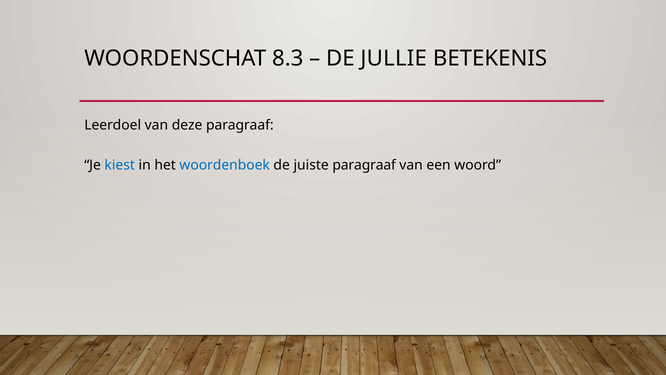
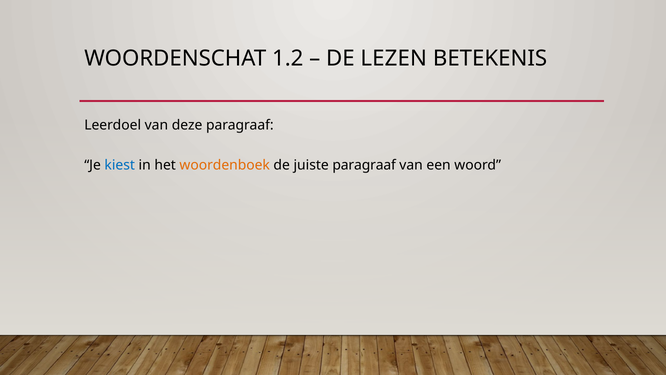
8.3: 8.3 -> 1.2 (288, 58)
JULLIE: JULLIE -> LEZEN (394, 58)
woordenboek colour: blue -> orange (225, 165)
